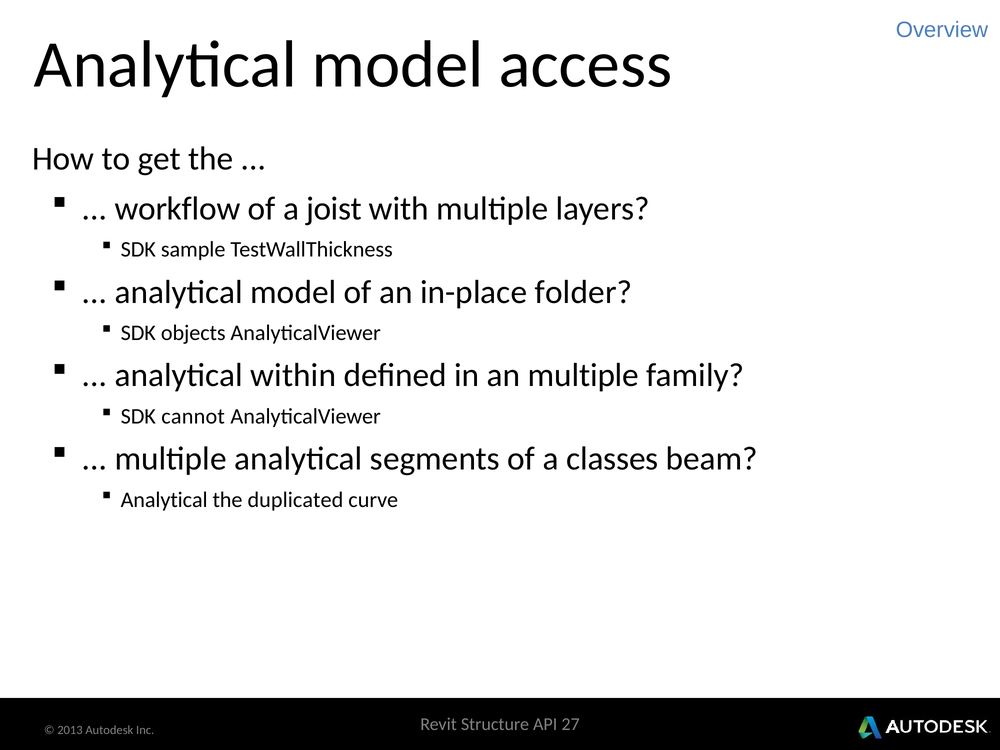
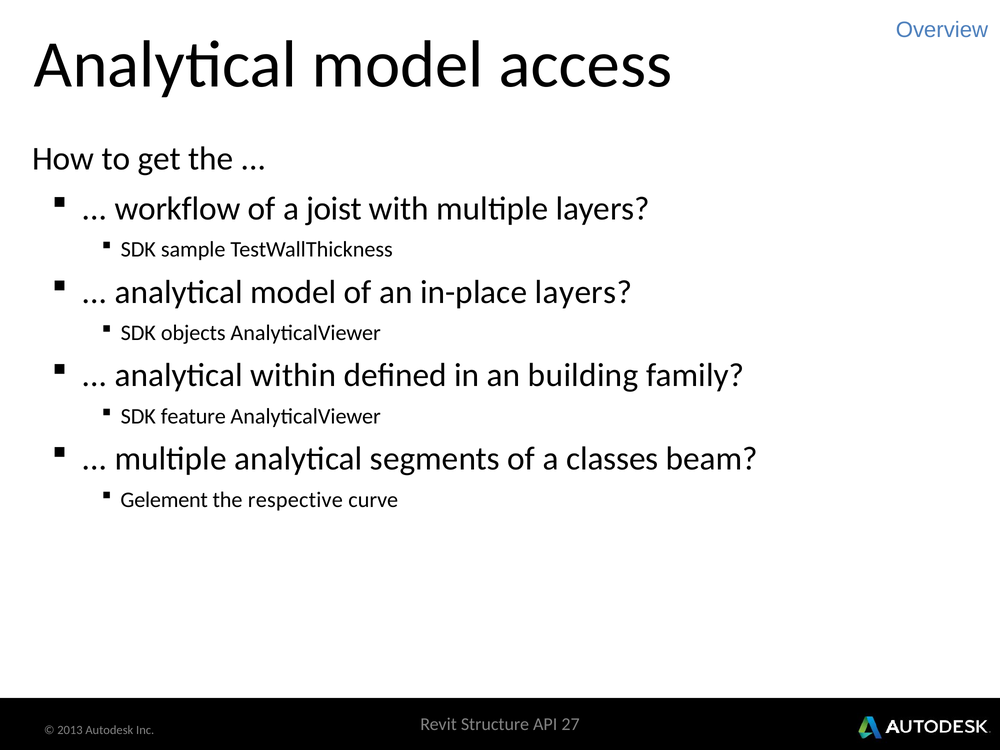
in-place folder: folder -> layers (584, 292)
an multiple: multiple -> building (583, 375)
cannot: cannot -> feature (193, 416)
Analytical: Analytical -> Gelement (164, 500)
duplicated: duplicated -> respective (295, 500)
